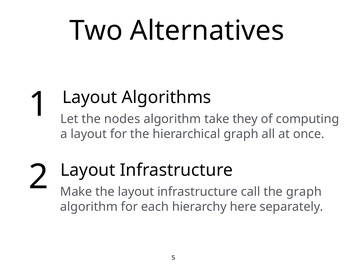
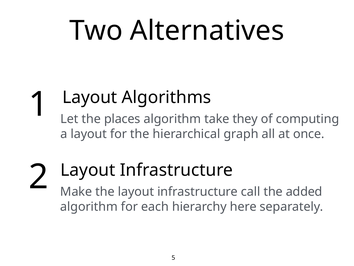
nodes: nodes -> places (122, 119)
the graph: graph -> added (304, 191)
